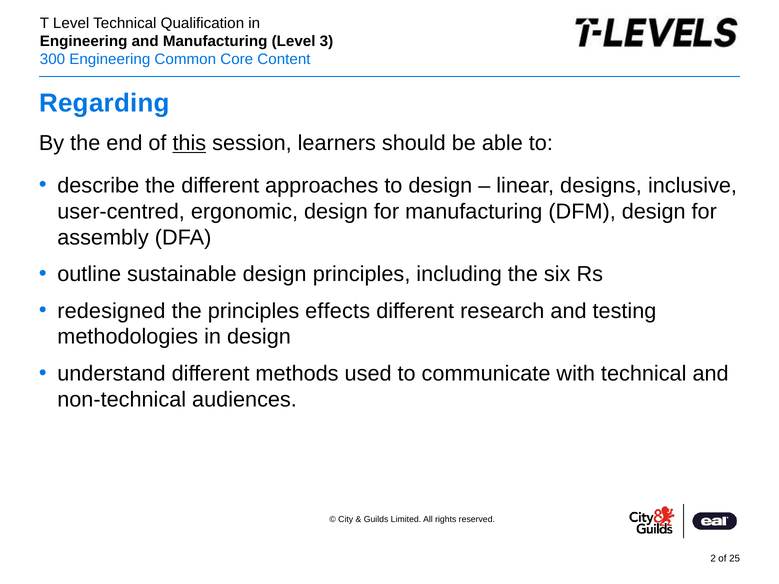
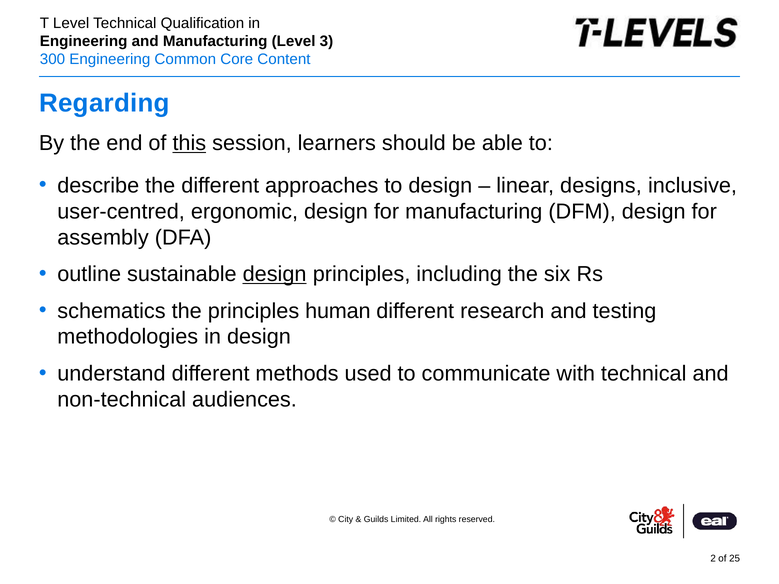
design underline: none -> present (275, 274)
redesigned: redesigned -> schematics (111, 311)
effects: effects -> human (338, 311)
